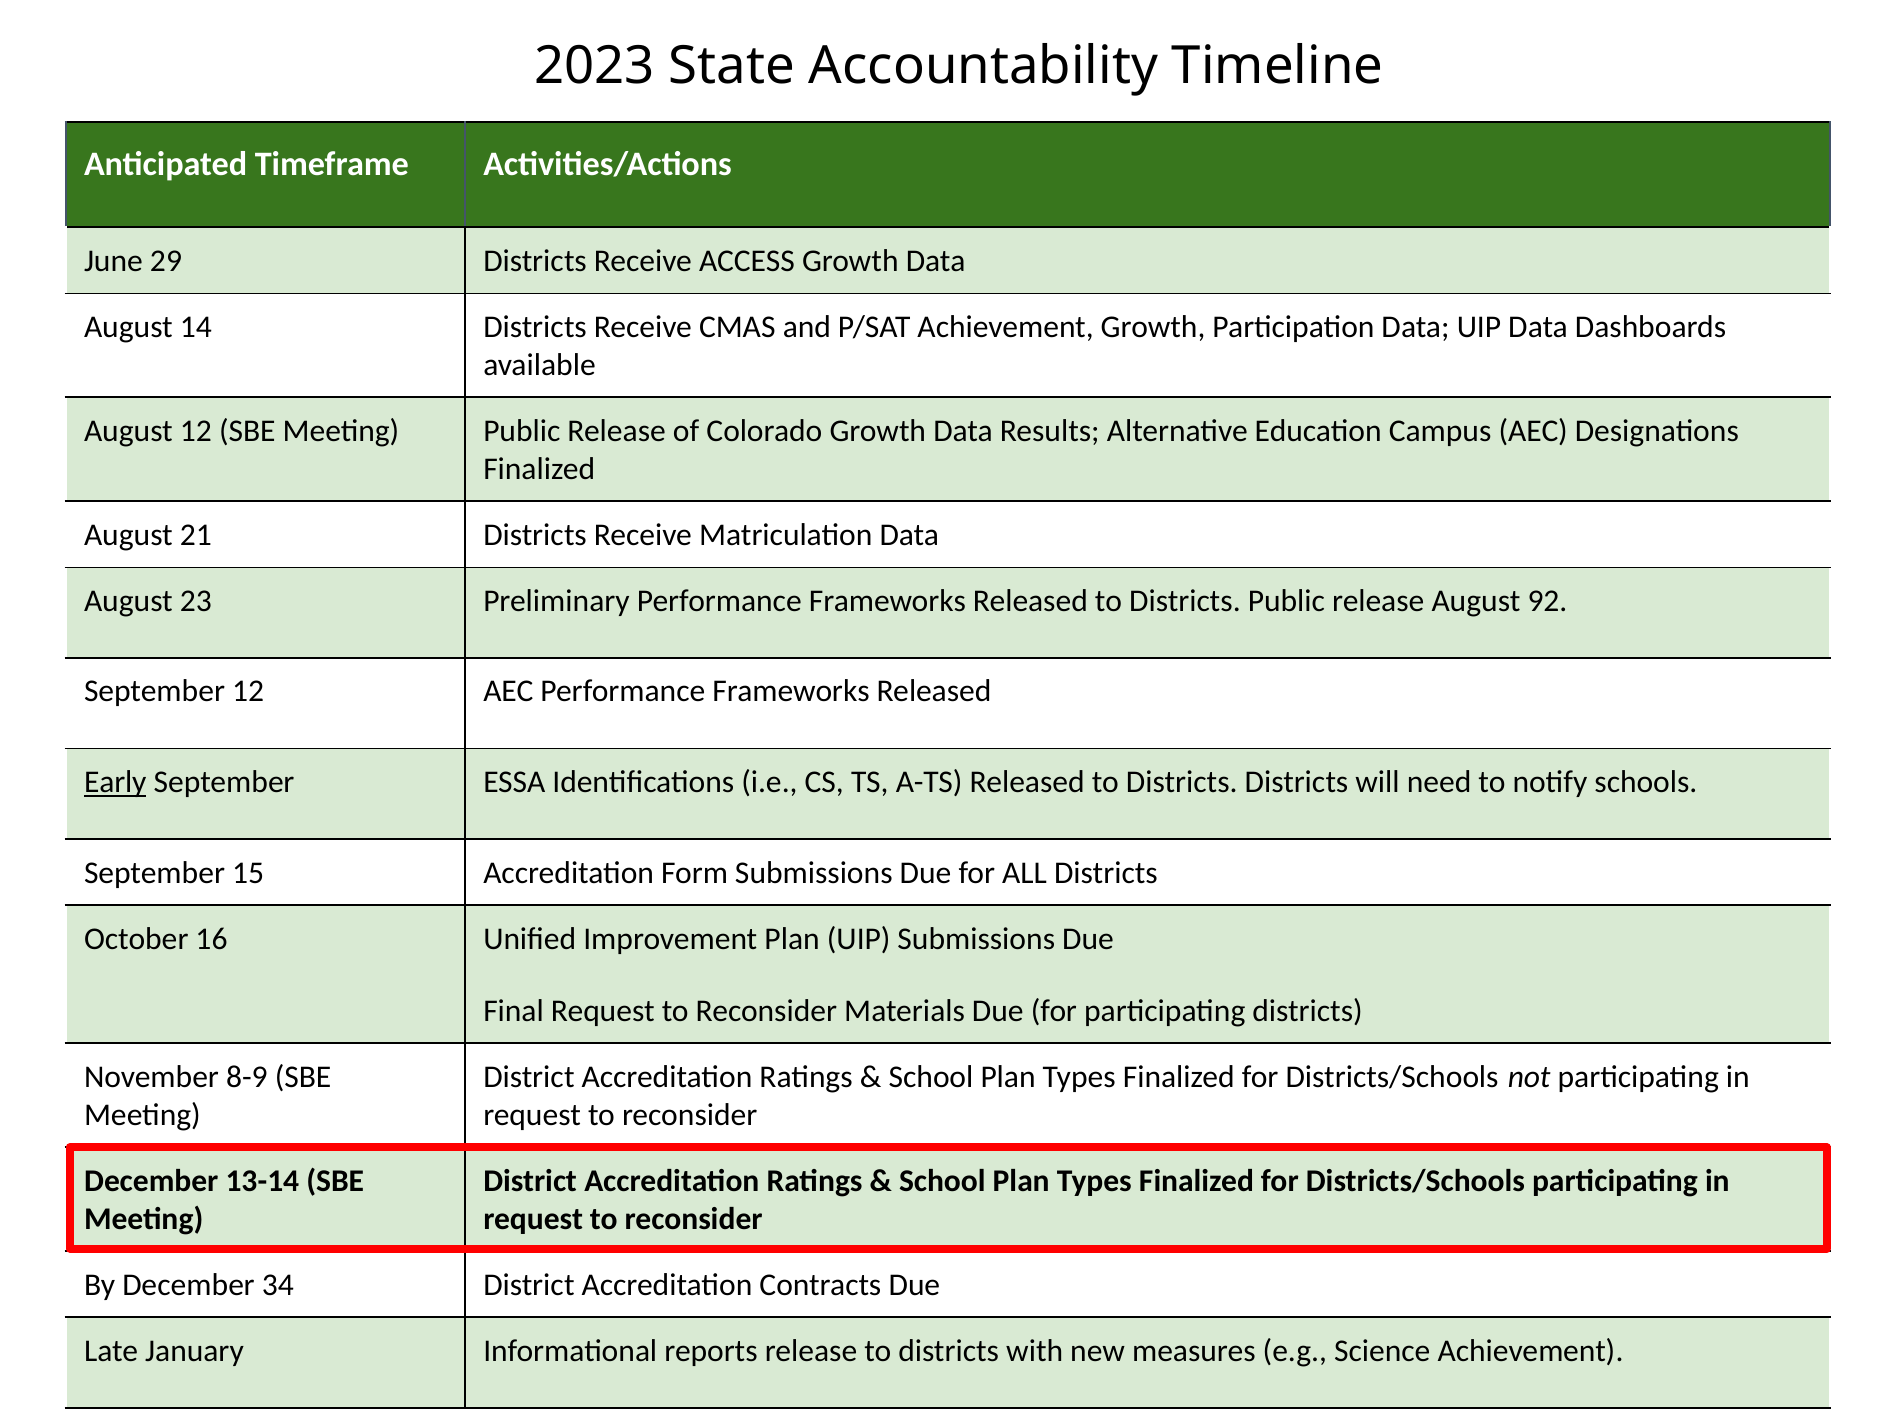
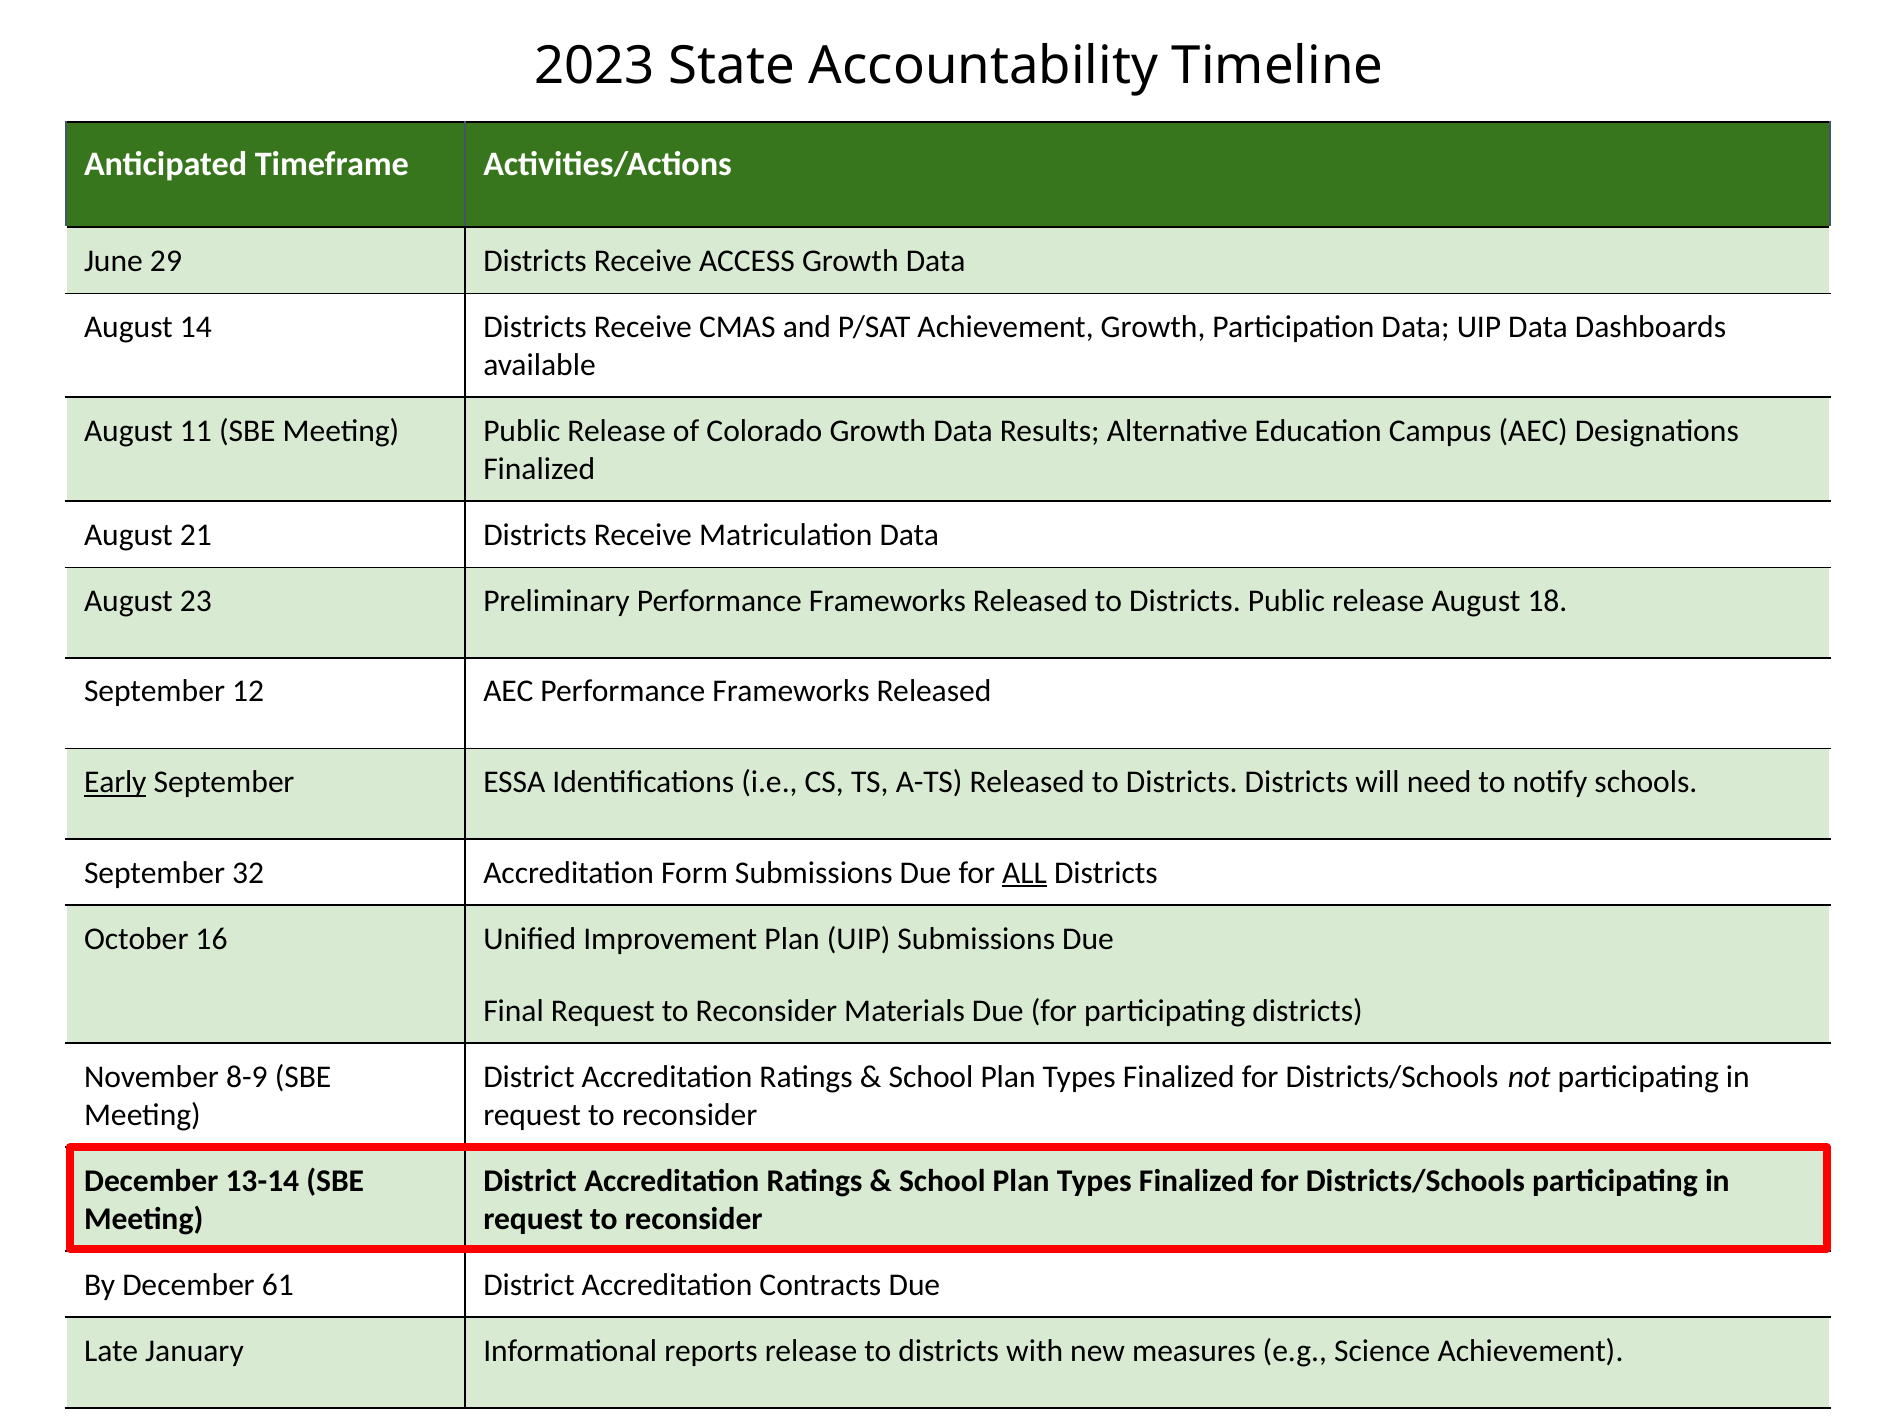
August 12: 12 -> 11 (196, 431)
92: 92 -> 18 (1547, 601)
15: 15 -> 32 (248, 873)
ALL underline: none -> present (1025, 873)
34: 34 -> 61 (278, 1285)
